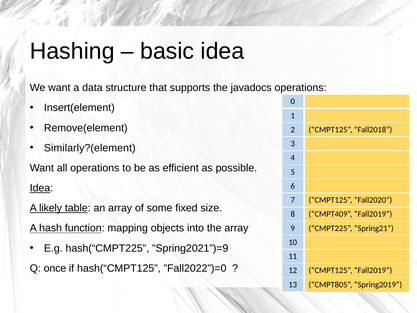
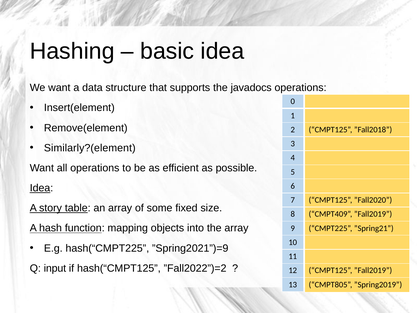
likely: likely -> story (51, 208)
once: once -> input (55, 268)
”Fall2022”)=0: ”Fall2022”)=0 -> ”Fall2022”)=2 (195, 268)
